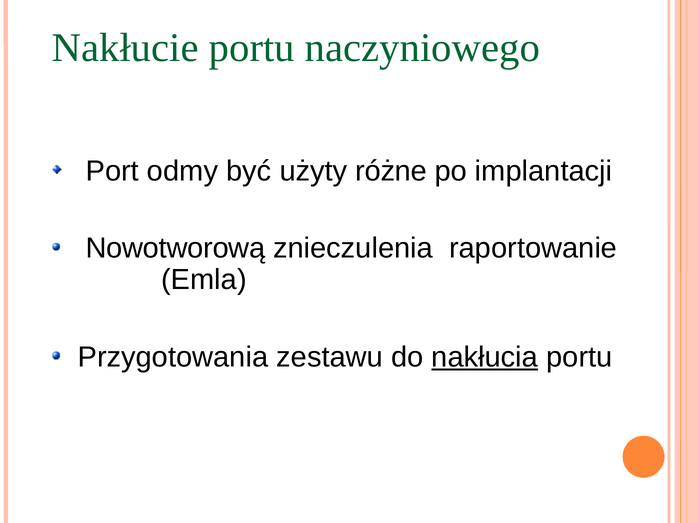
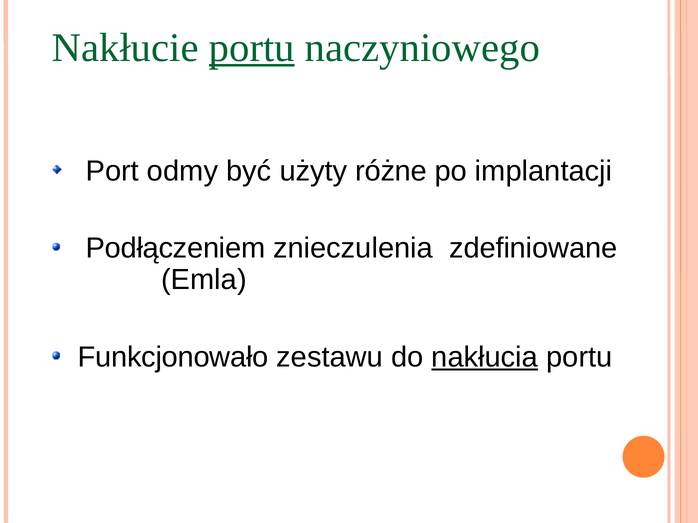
portu underline: none -> present (252, 48)
Nowotworową: Nowotworową -> Podłączeniem (176, 249)
raportowanie: raportowanie -> zdefiniowane (533, 249)
Przygotowania: Przygotowania -> Funkcjonowało (173, 357)
